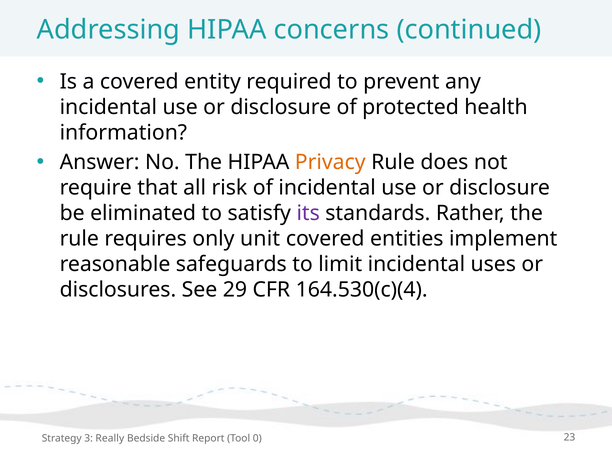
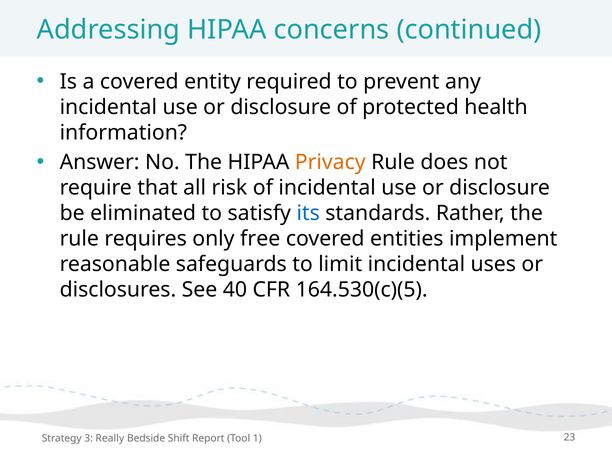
its colour: purple -> blue (308, 213)
unit: unit -> free (260, 239)
29: 29 -> 40 (235, 290)
164.530(c)(4: 164.530(c)(4 -> 164.530(c)(5 (362, 290)
0: 0 -> 1 (257, 438)
